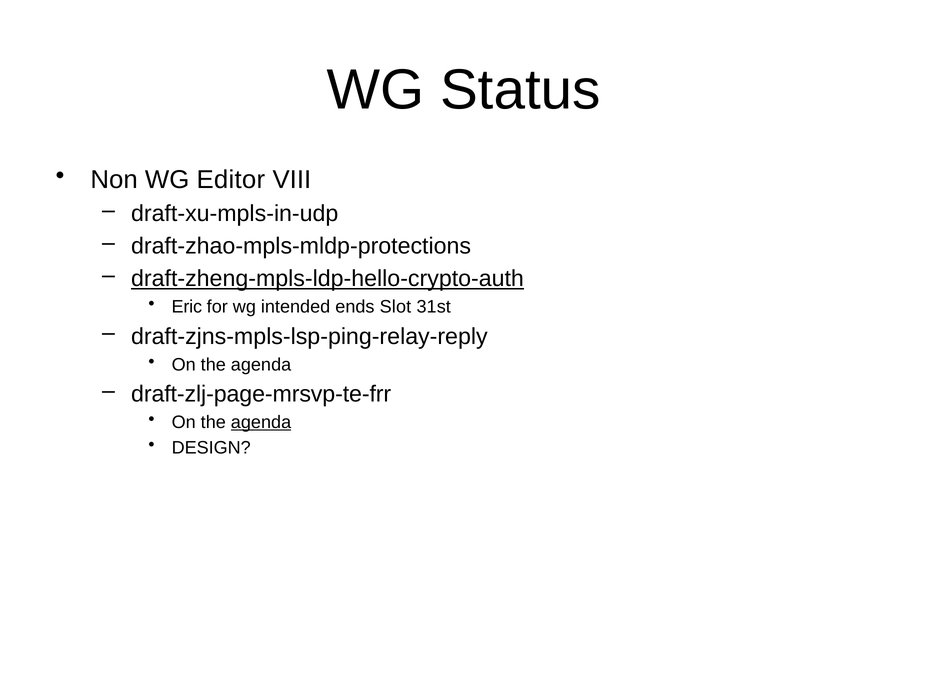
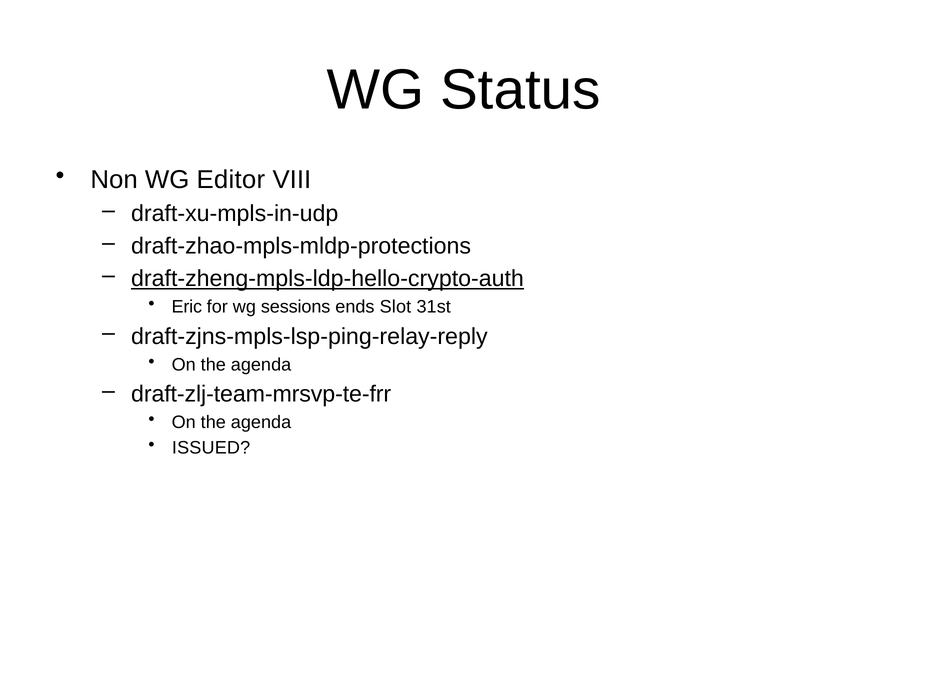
intended: intended -> sessions (296, 307)
draft-zlj-page-mrsvp-te-frr: draft-zlj-page-mrsvp-te-frr -> draft-zlj-team-mrsvp-te-frr (261, 394)
agenda underline: present -> none (261, 422)
DESIGN: DESIGN -> ISSUED (211, 448)
